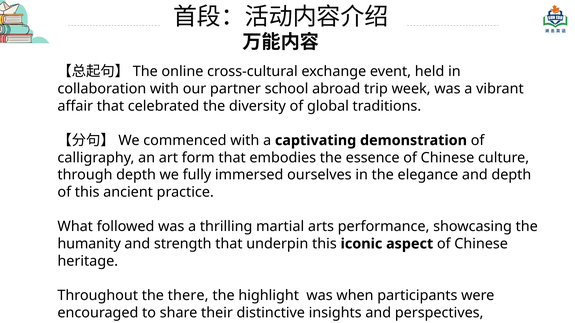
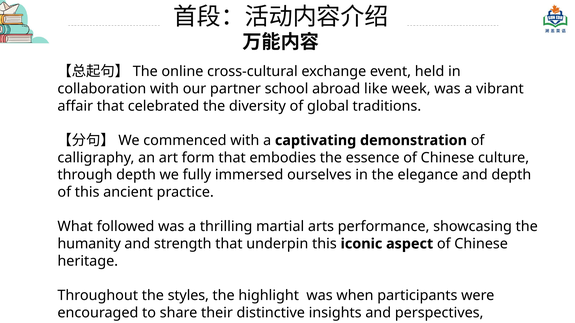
trip: trip -> like (376, 89)
there: there -> styles (188, 296)
